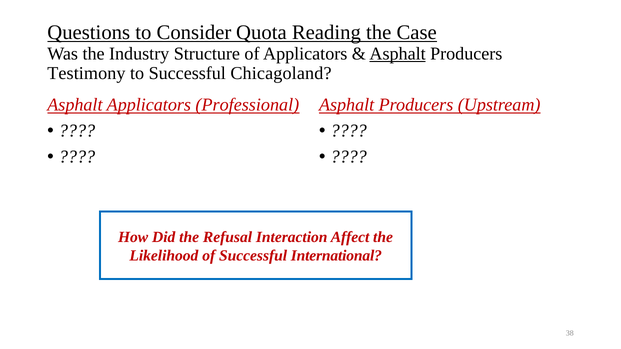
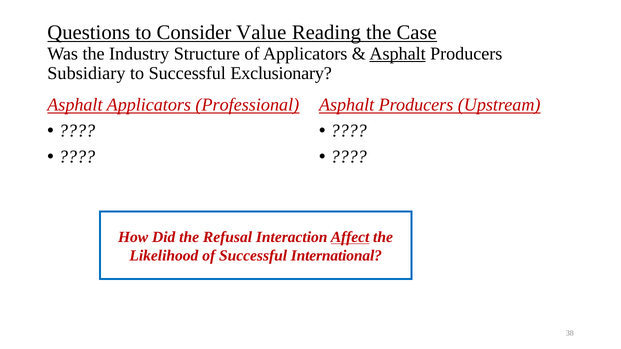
Quota: Quota -> Value (261, 33)
Testimony: Testimony -> Subsidiary (86, 73)
Chicagoland: Chicagoland -> Exclusionary (281, 73)
Affect underline: none -> present (350, 237)
